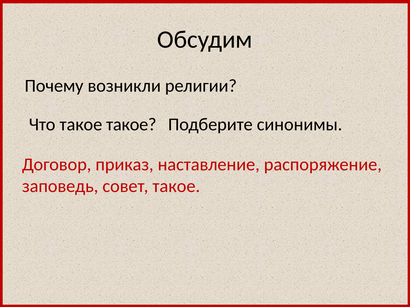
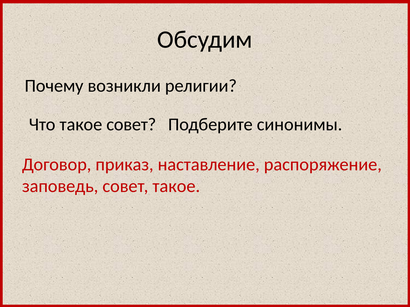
такое такое: такое -> совет (131, 125)
